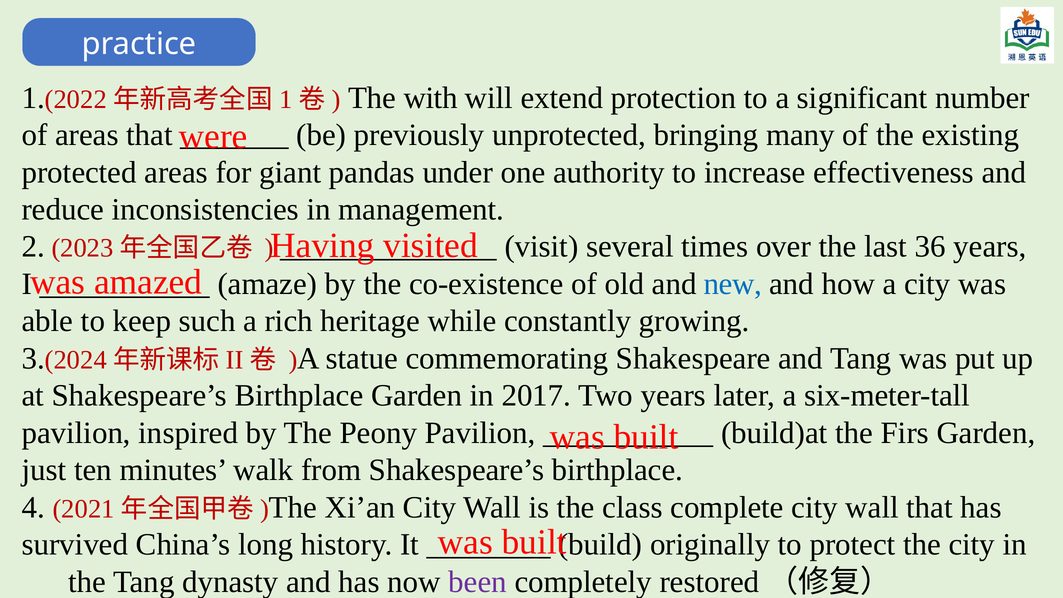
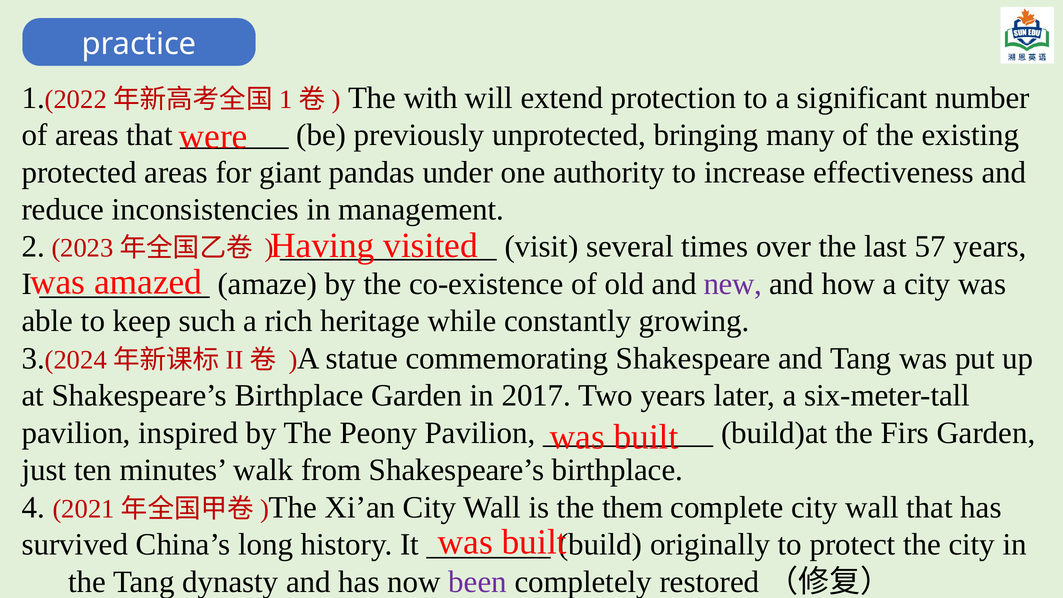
36: 36 -> 57 (930, 247)
new colour: blue -> purple (733, 284)
class: class -> them (633, 507)
